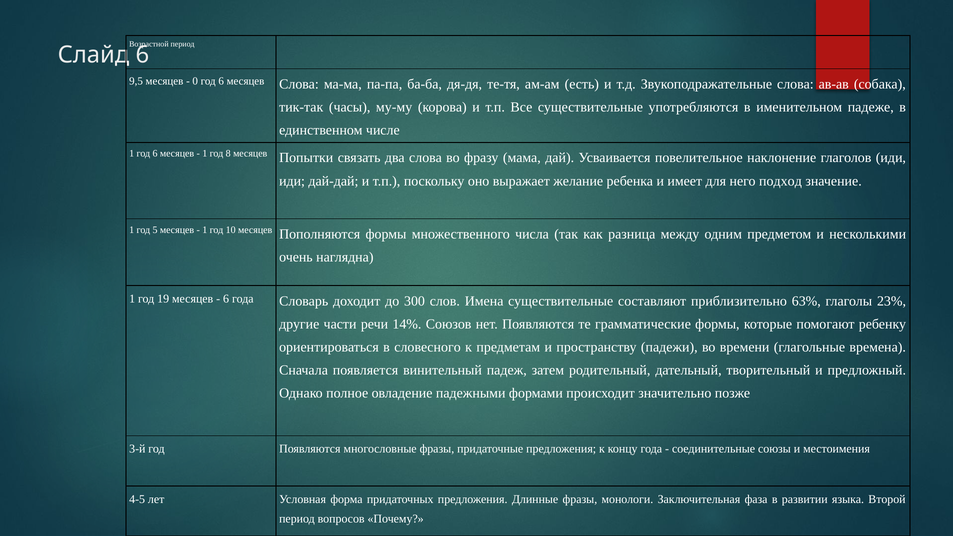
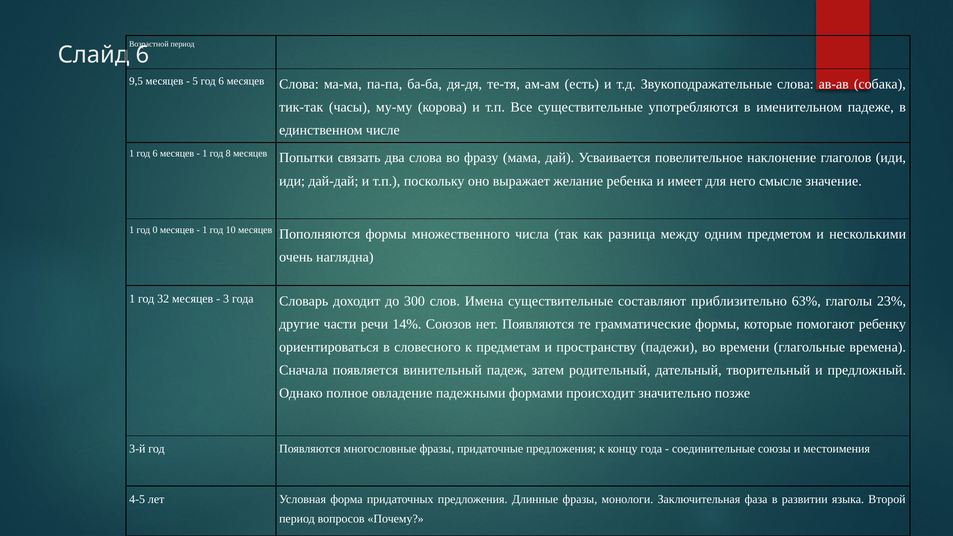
0: 0 -> 5 (195, 81)
подход: подход -> смысле (781, 181)
5: 5 -> 0 (155, 230)
19: 19 -> 32 (163, 299)
6: 6 -> 3 (226, 299)
